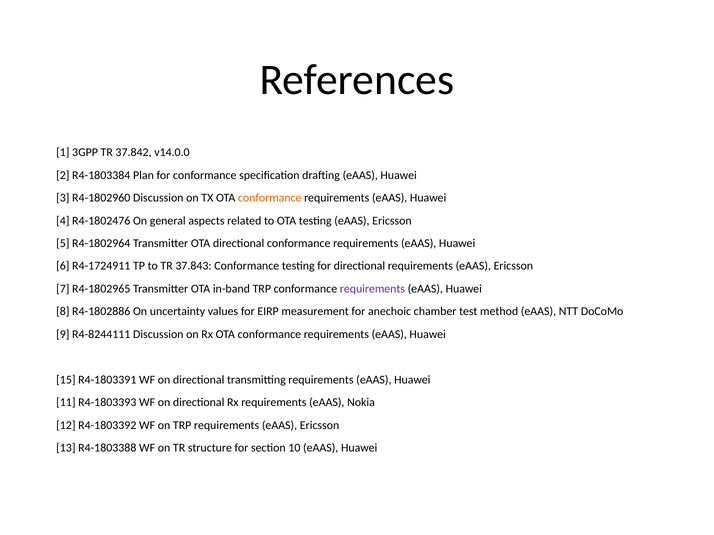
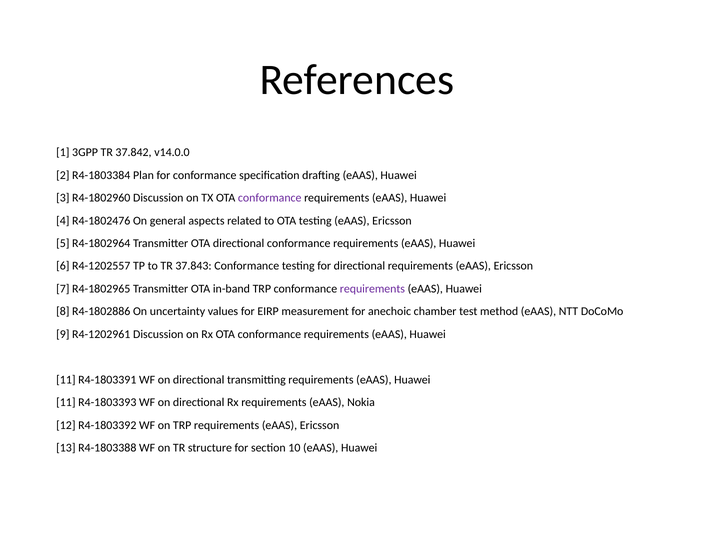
conformance colour: orange -> purple (270, 198)
R4-1724911: R4-1724911 -> R4-1202557 (101, 266)
R4-8244111: R4-8244111 -> R4-1202961 (101, 335)
15: 15 -> 11 (66, 380)
